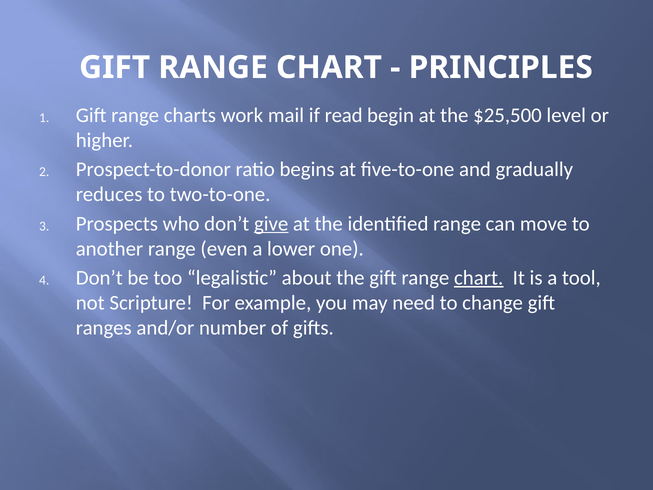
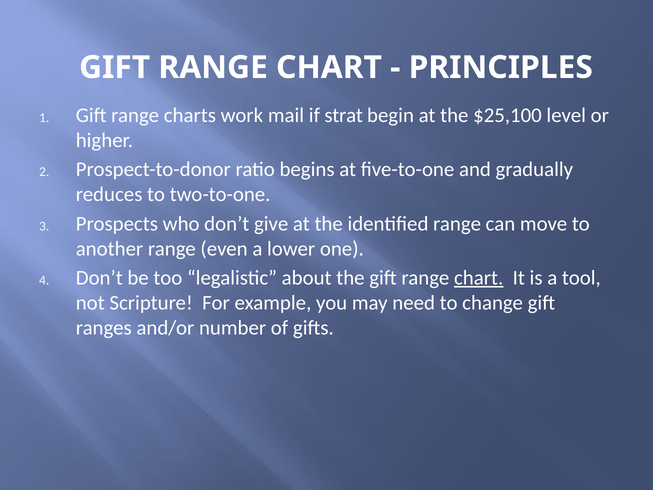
read: read -> strat (344, 115)
$25,500: $25,500 -> $25,100 (507, 115)
give underline: present -> none (271, 224)
